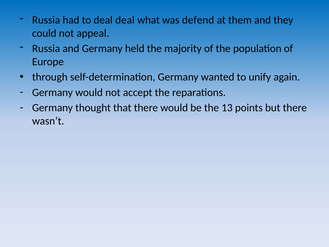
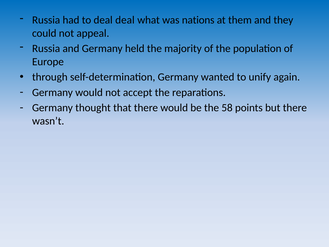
defend: defend -> nations (198, 20)
13: 13 -> 58 (227, 108)
